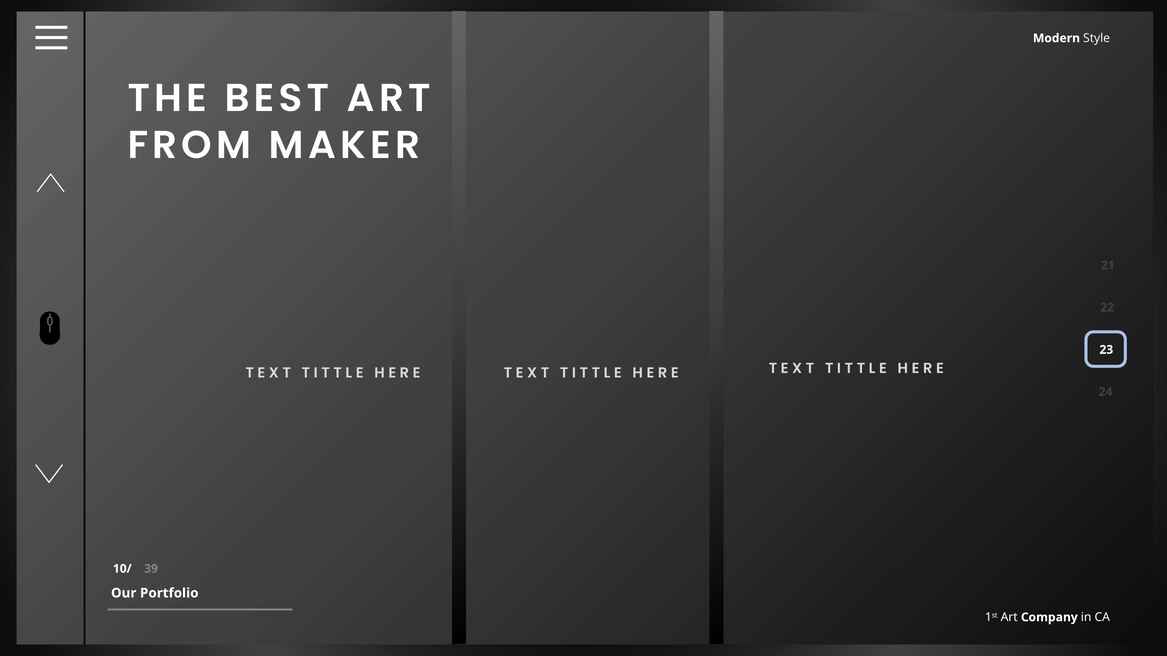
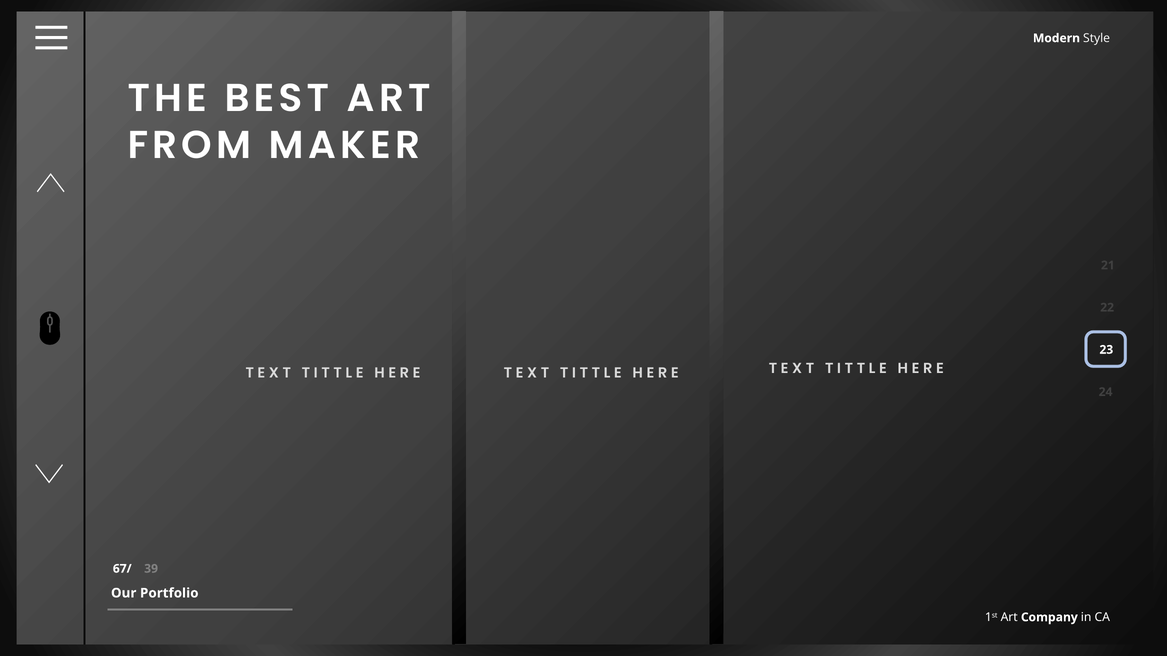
10/: 10/ -> 67/ (122, 569)
